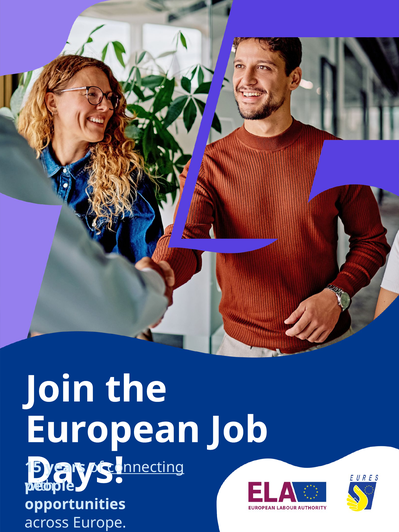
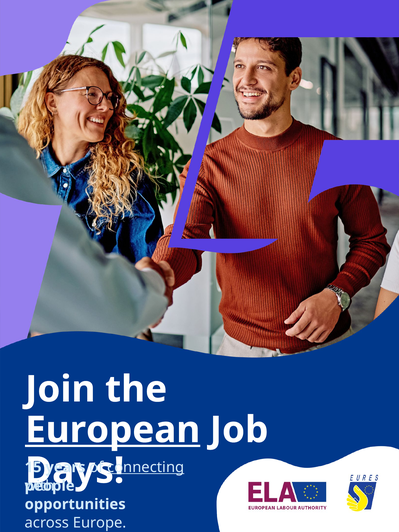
European underline: none -> present (113, 430)
